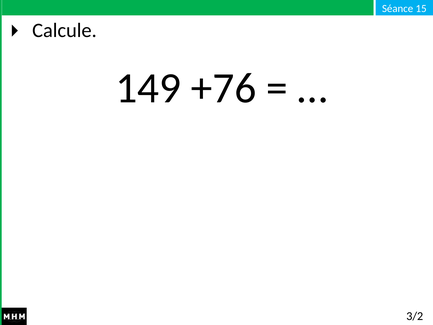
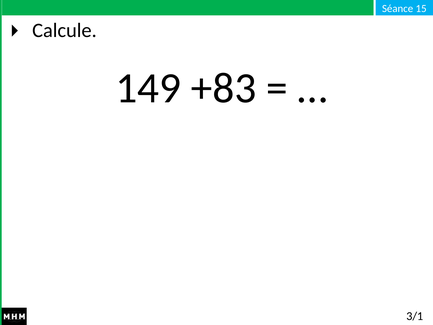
+76: +76 -> +83 (224, 88)
3/2: 3/2 -> 3/1 (415, 316)
